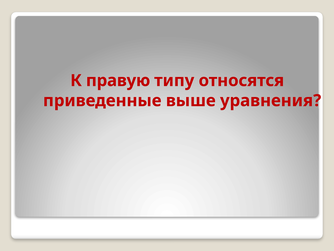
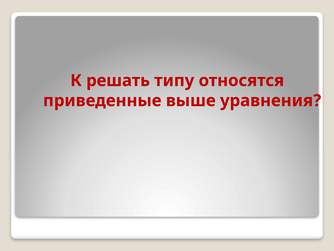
правую: правую -> решать (118, 80)
